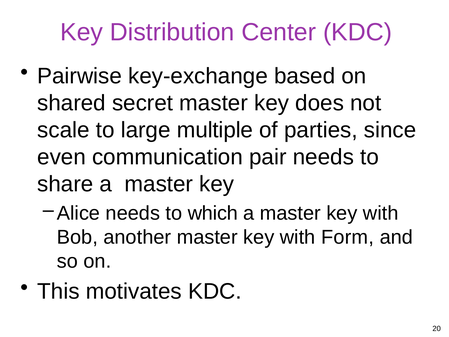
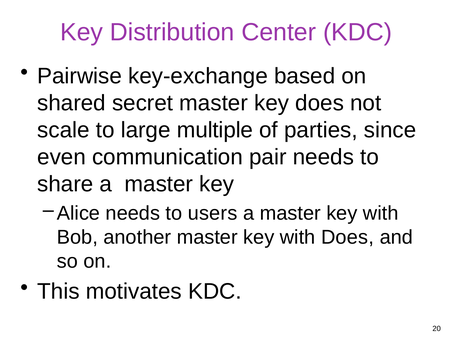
which: which -> users (213, 213)
with Form: Form -> Does (347, 237)
